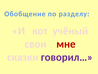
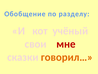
говорил… colour: purple -> orange (67, 57)
